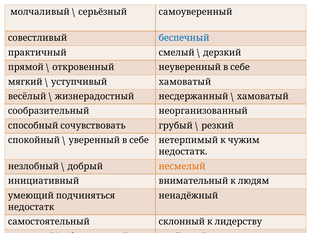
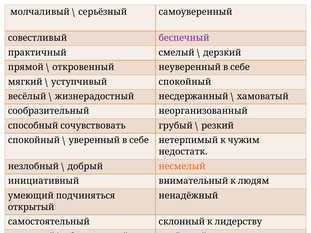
беспечный colour: blue -> purple (184, 38)
уступчивый хамоватый: хамоватый -> спокойный (185, 82)
недостатк: недостатк -> открытый (31, 207)
